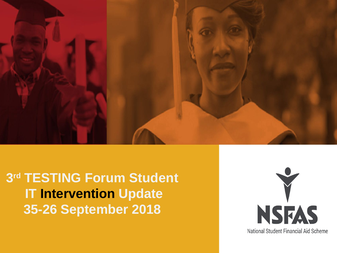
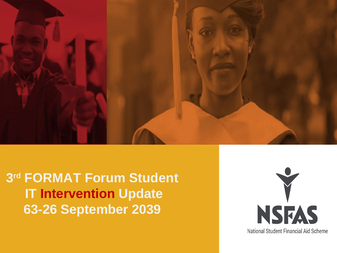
TESTING: TESTING -> FORMAT (53, 178)
Intervention colour: black -> red (78, 194)
35-26: 35-26 -> 63-26 (40, 209)
2018: 2018 -> 2039 (146, 209)
